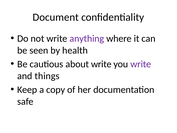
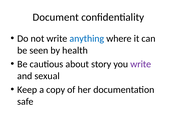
anything colour: purple -> blue (87, 38)
about write: write -> story (101, 64)
things: things -> sexual (47, 76)
